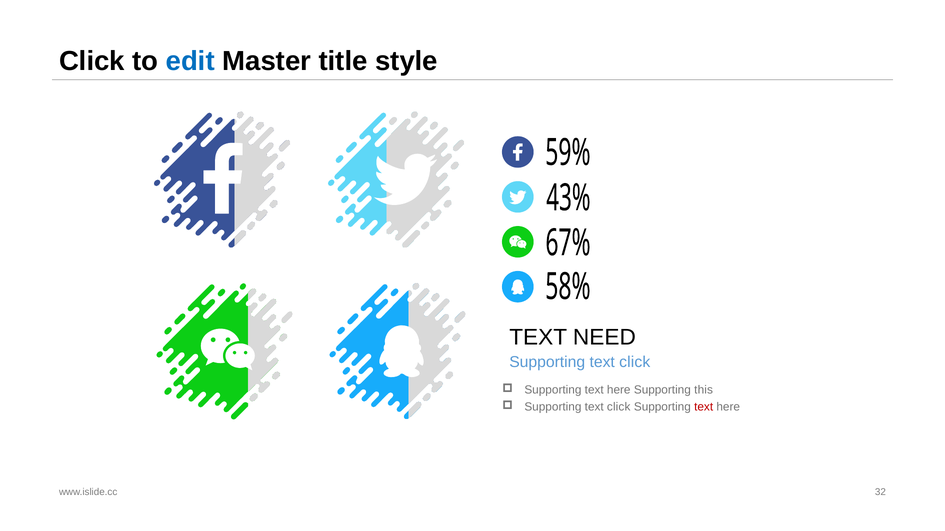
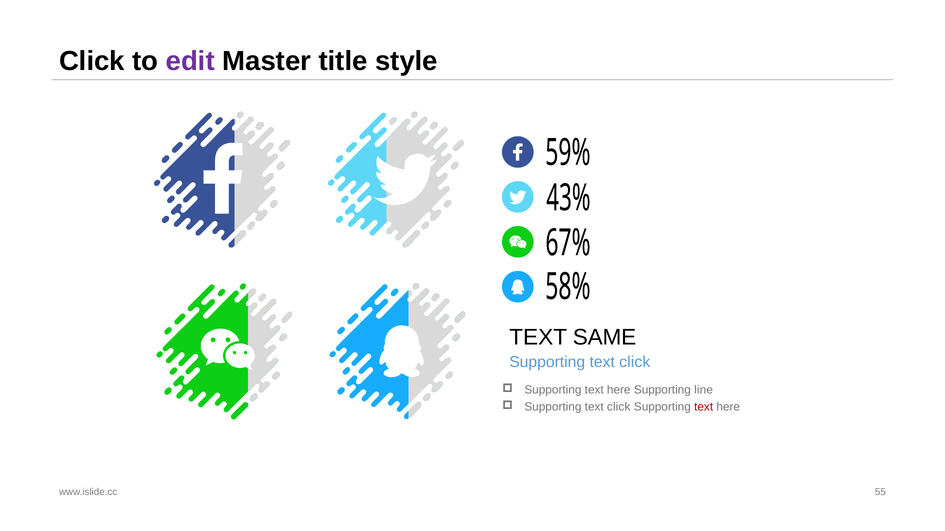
edit colour: blue -> purple (190, 61)
NEED: NEED -> SAME (605, 338)
this: this -> line (704, 391)
32: 32 -> 55 (880, 492)
